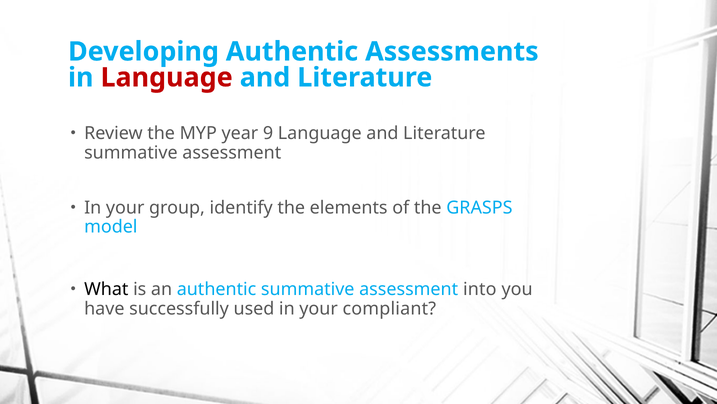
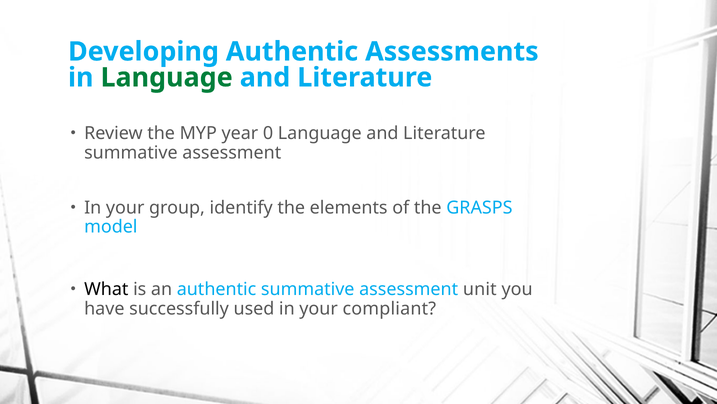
Language colour: red -> green (167, 77)
9: 9 -> 0 (268, 133)
into: into -> unit (480, 289)
